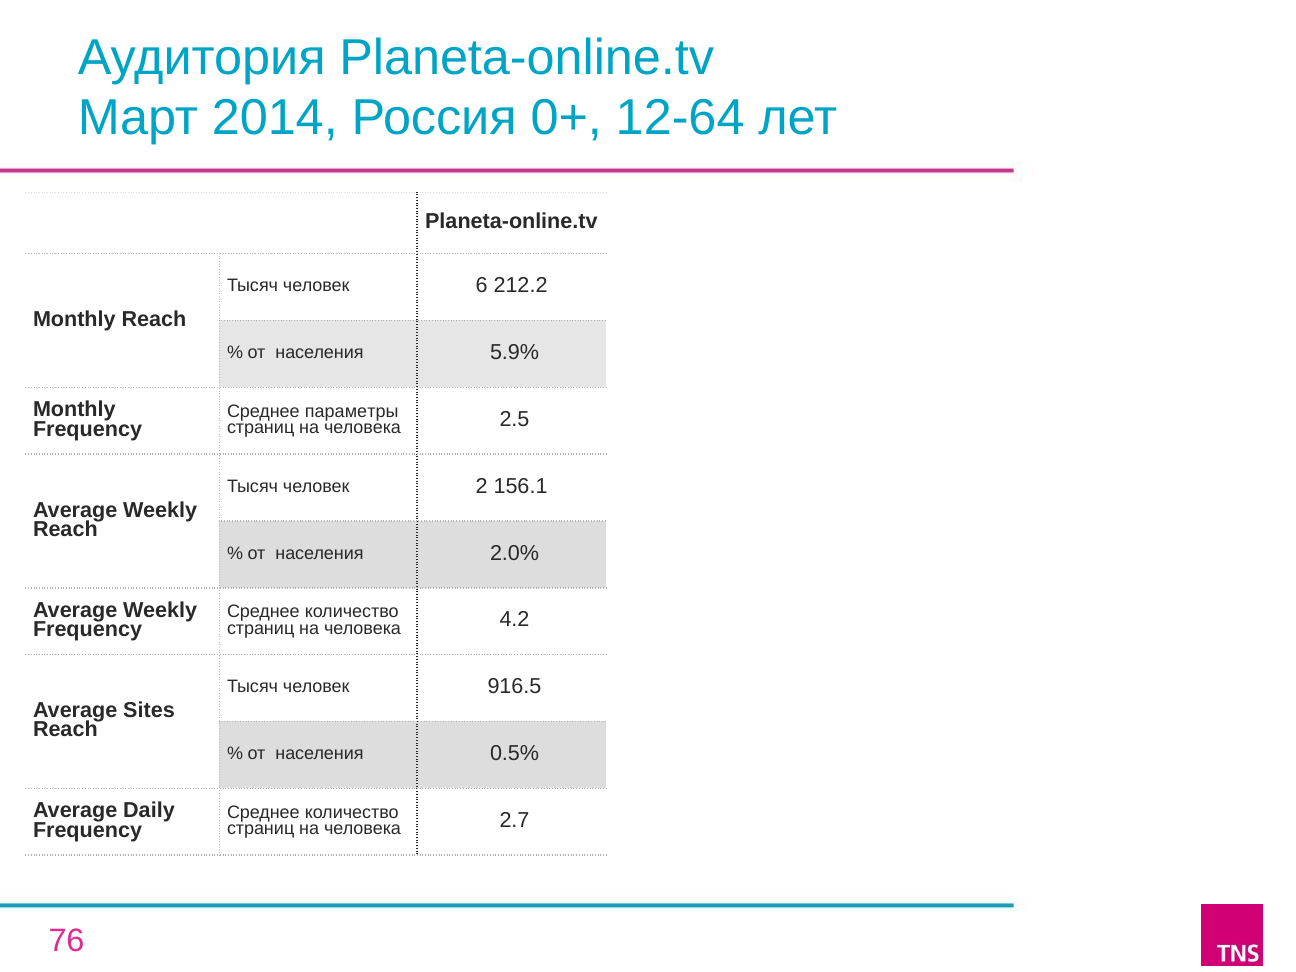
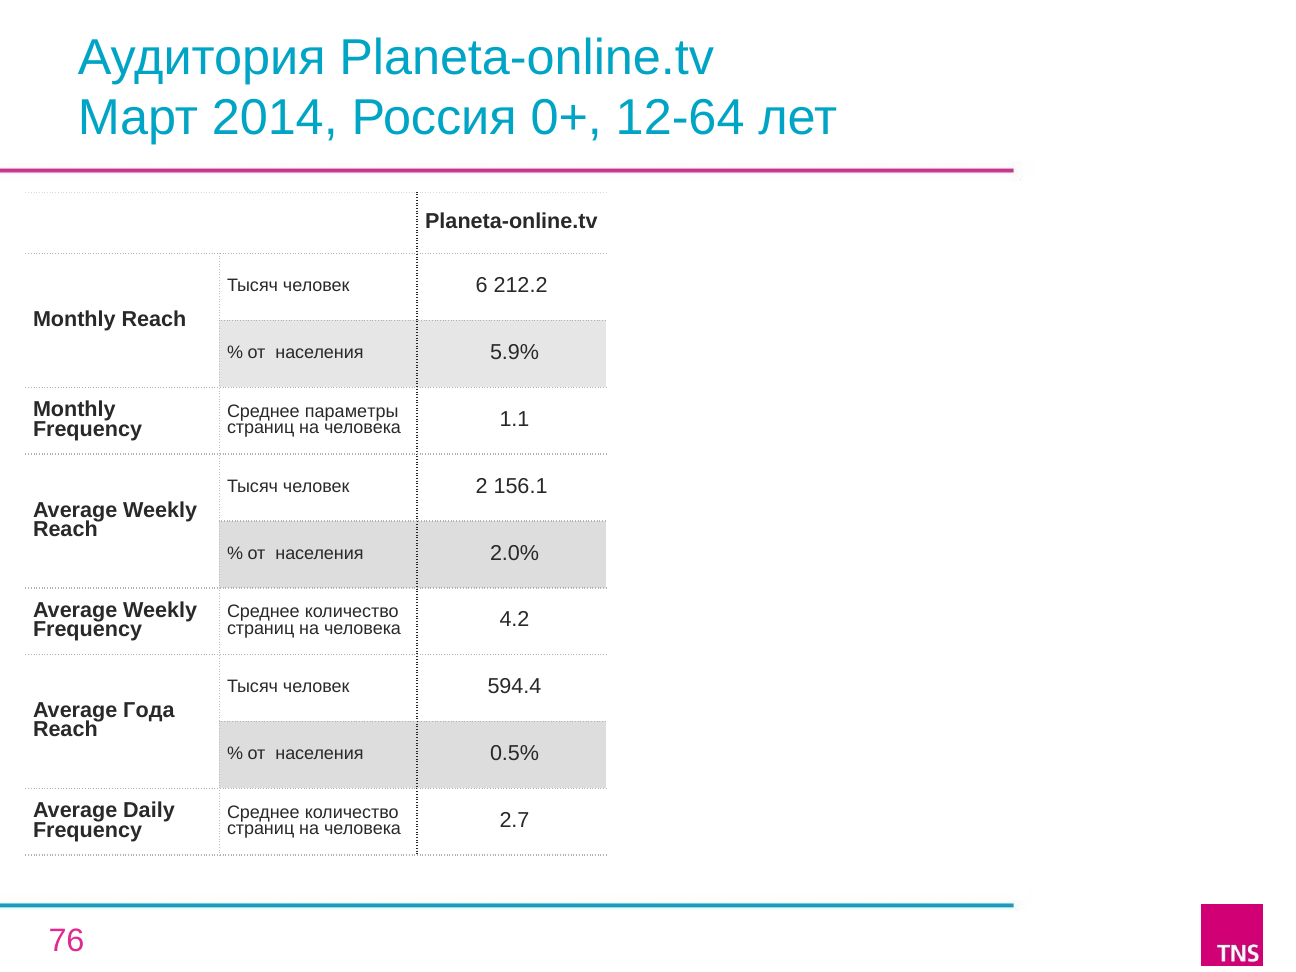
2.5: 2.5 -> 1.1 (514, 419)
916.5: 916.5 -> 594.4 (514, 687)
Sites: Sites -> Года (149, 710)
